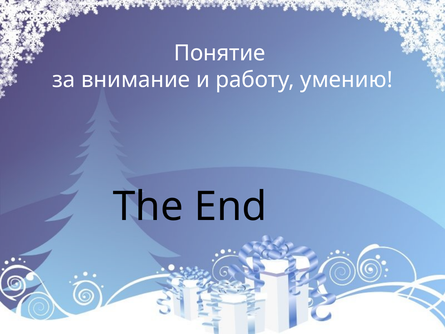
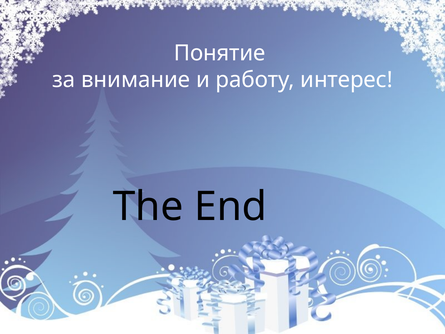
умению: умению -> интерес (347, 80)
